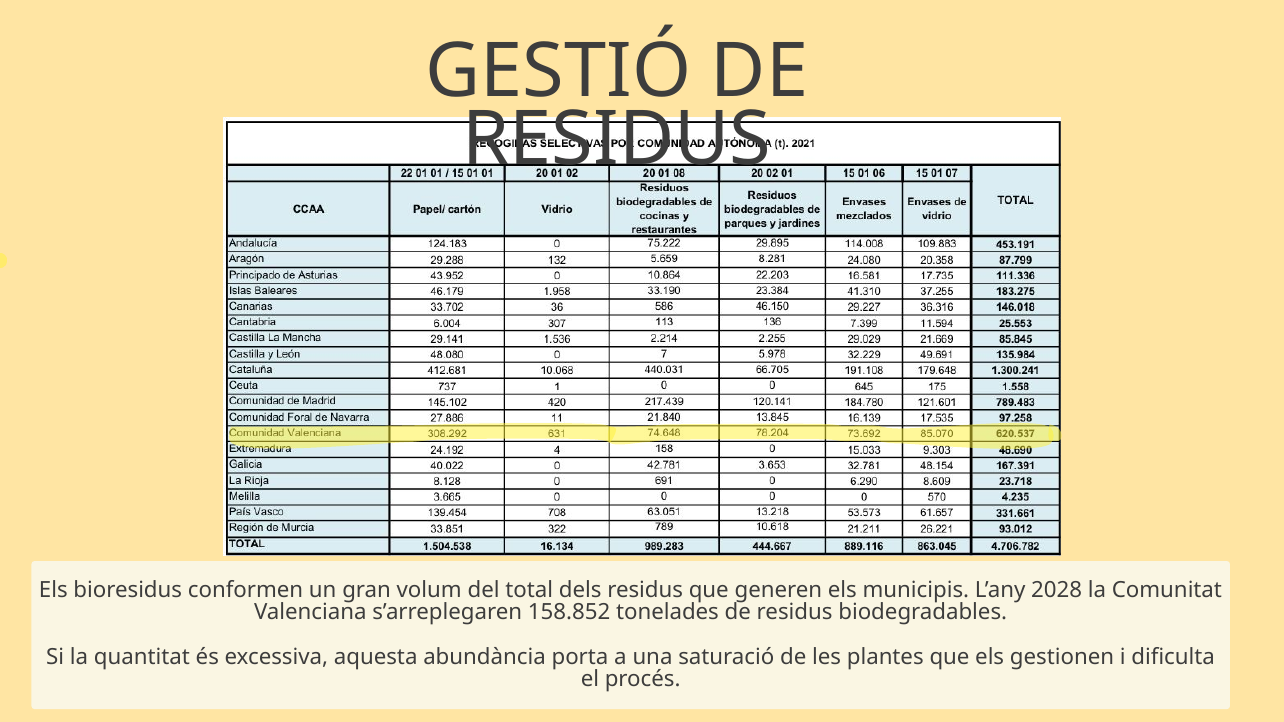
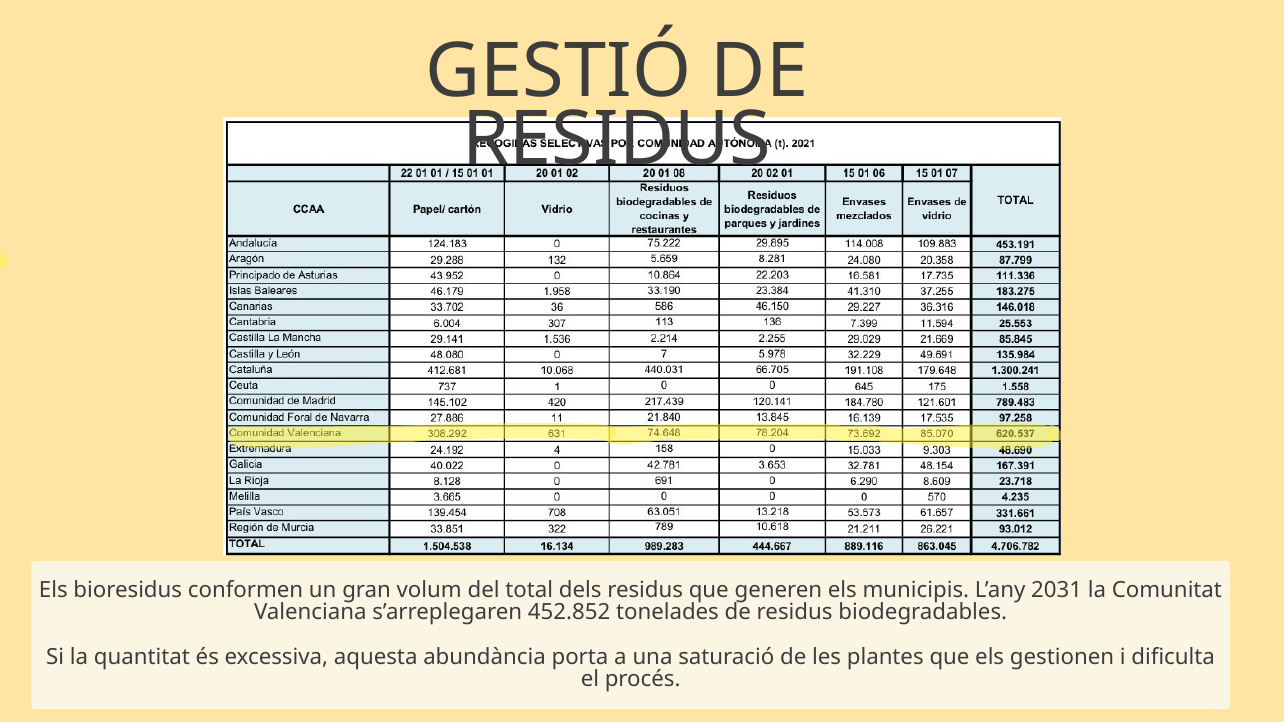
2028: 2028 -> 2031 (1057, 590)
158.852: 158.852 -> 452.852 (569, 612)
